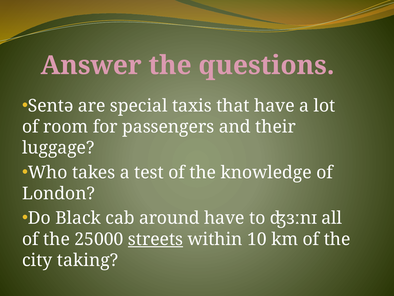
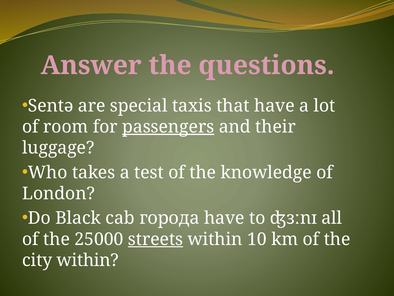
passengers underline: none -> present (168, 127)
around: around -> города (169, 218)
city taking: taking -> within (88, 260)
